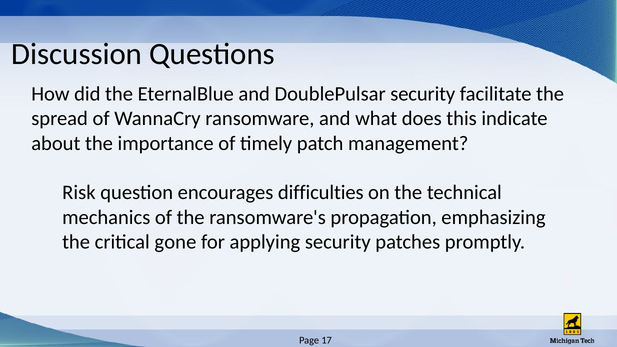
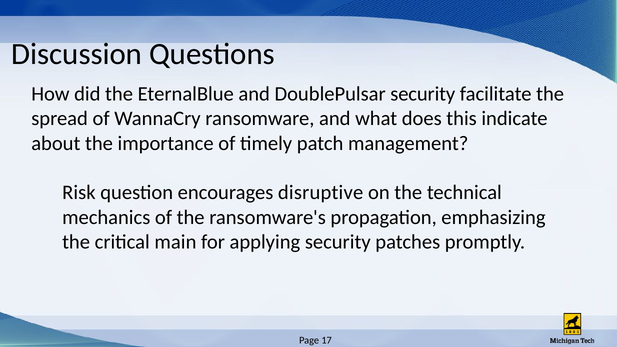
difficulties: difficulties -> disruptive (321, 193)
gone: gone -> main (175, 242)
